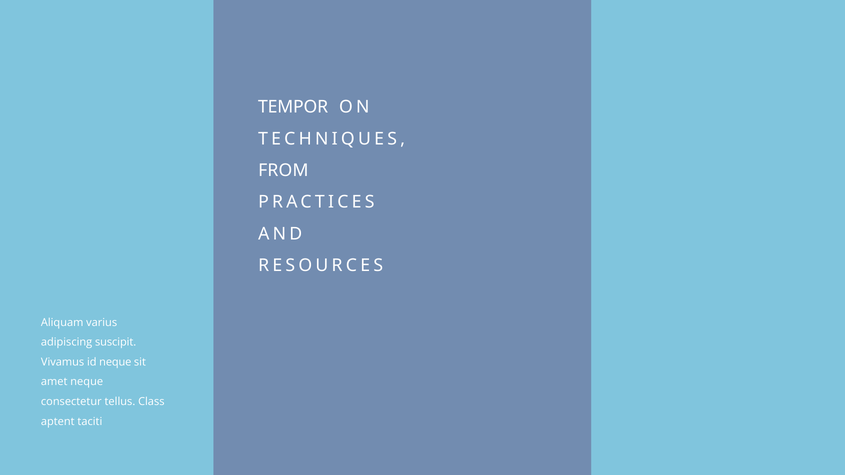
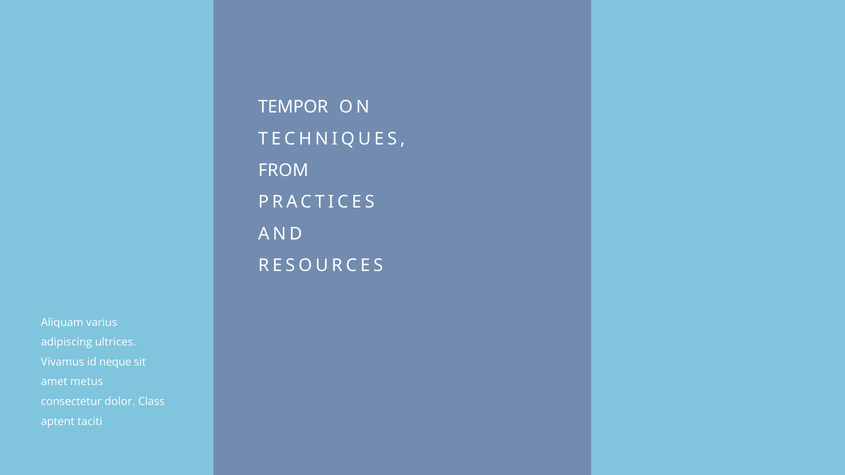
suscipit: suscipit -> ultrices (116, 342)
amet neque: neque -> metus (87, 382)
tellus: tellus -> dolor (120, 402)
